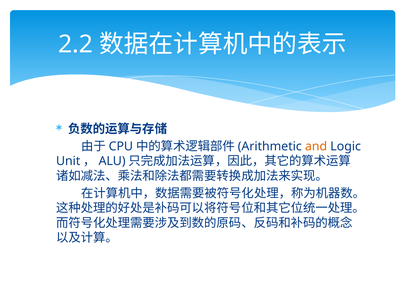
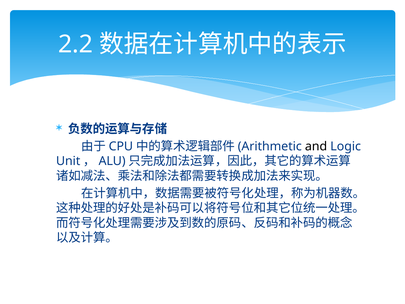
and colour: orange -> black (316, 146)
